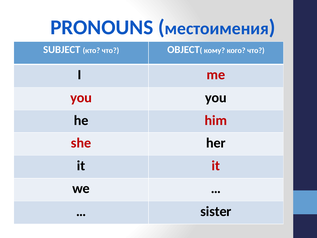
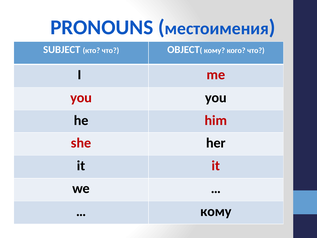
sister: sister -> кому (216, 211)
